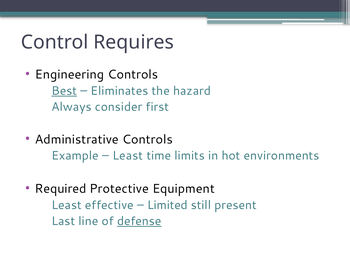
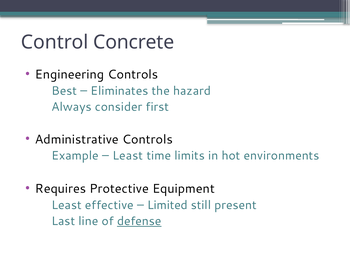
Requires: Requires -> Concrete (134, 42)
Best underline: present -> none (64, 91)
Required: Required -> Requires (60, 188)
